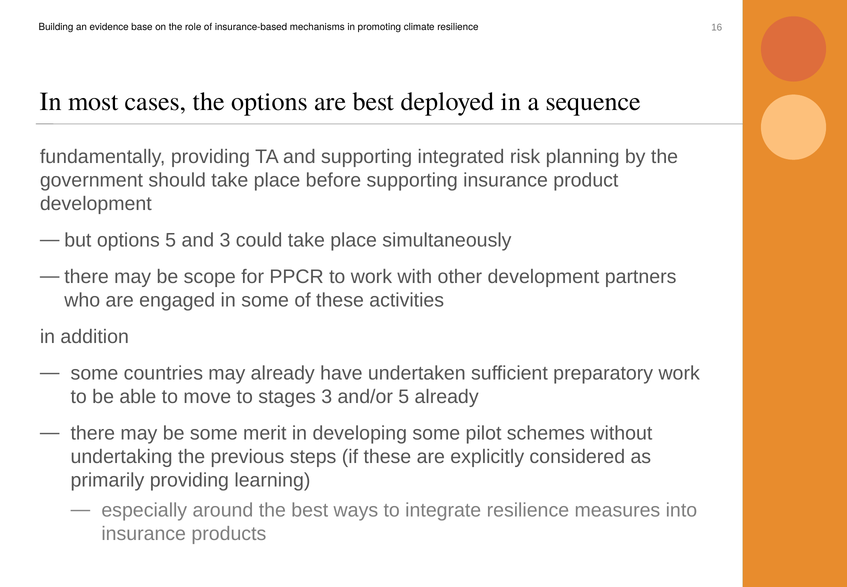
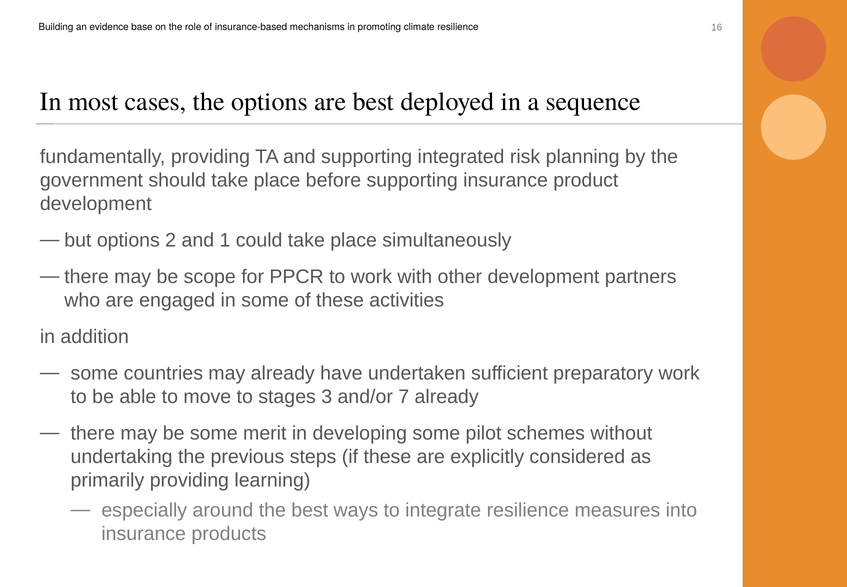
options 5: 5 -> 2 (171, 240)
and 3: 3 -> 1 (225, 240)
and/or 5: 5 -> 7 (404, 396)
